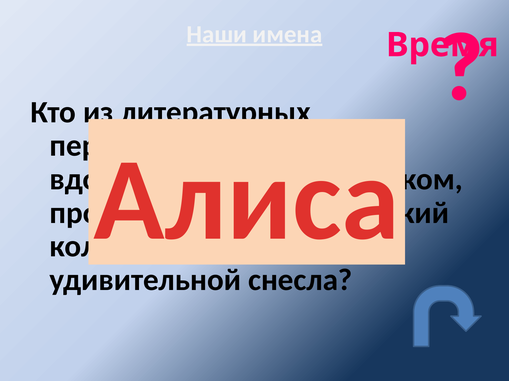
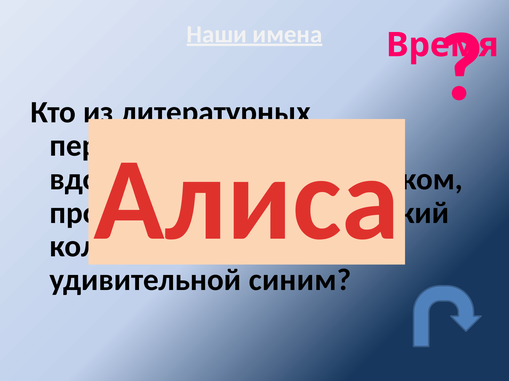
снесла: снесла -> синим (300, 280)
